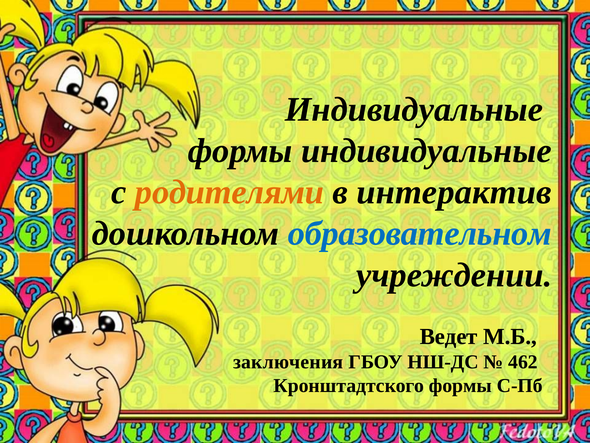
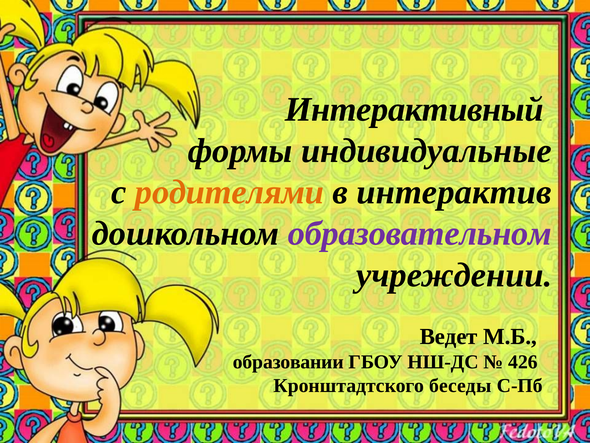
Индивидуальные: Индивидуальные -> Интерактивный (414, 109)
образовательном colour: blue -> purple (420, 233)
заключения: заключения -> образовании (288, 362)
462: 462 -> 426 (523, 362)
Кронштадтского формы: формы -> беседы (460, 385)
